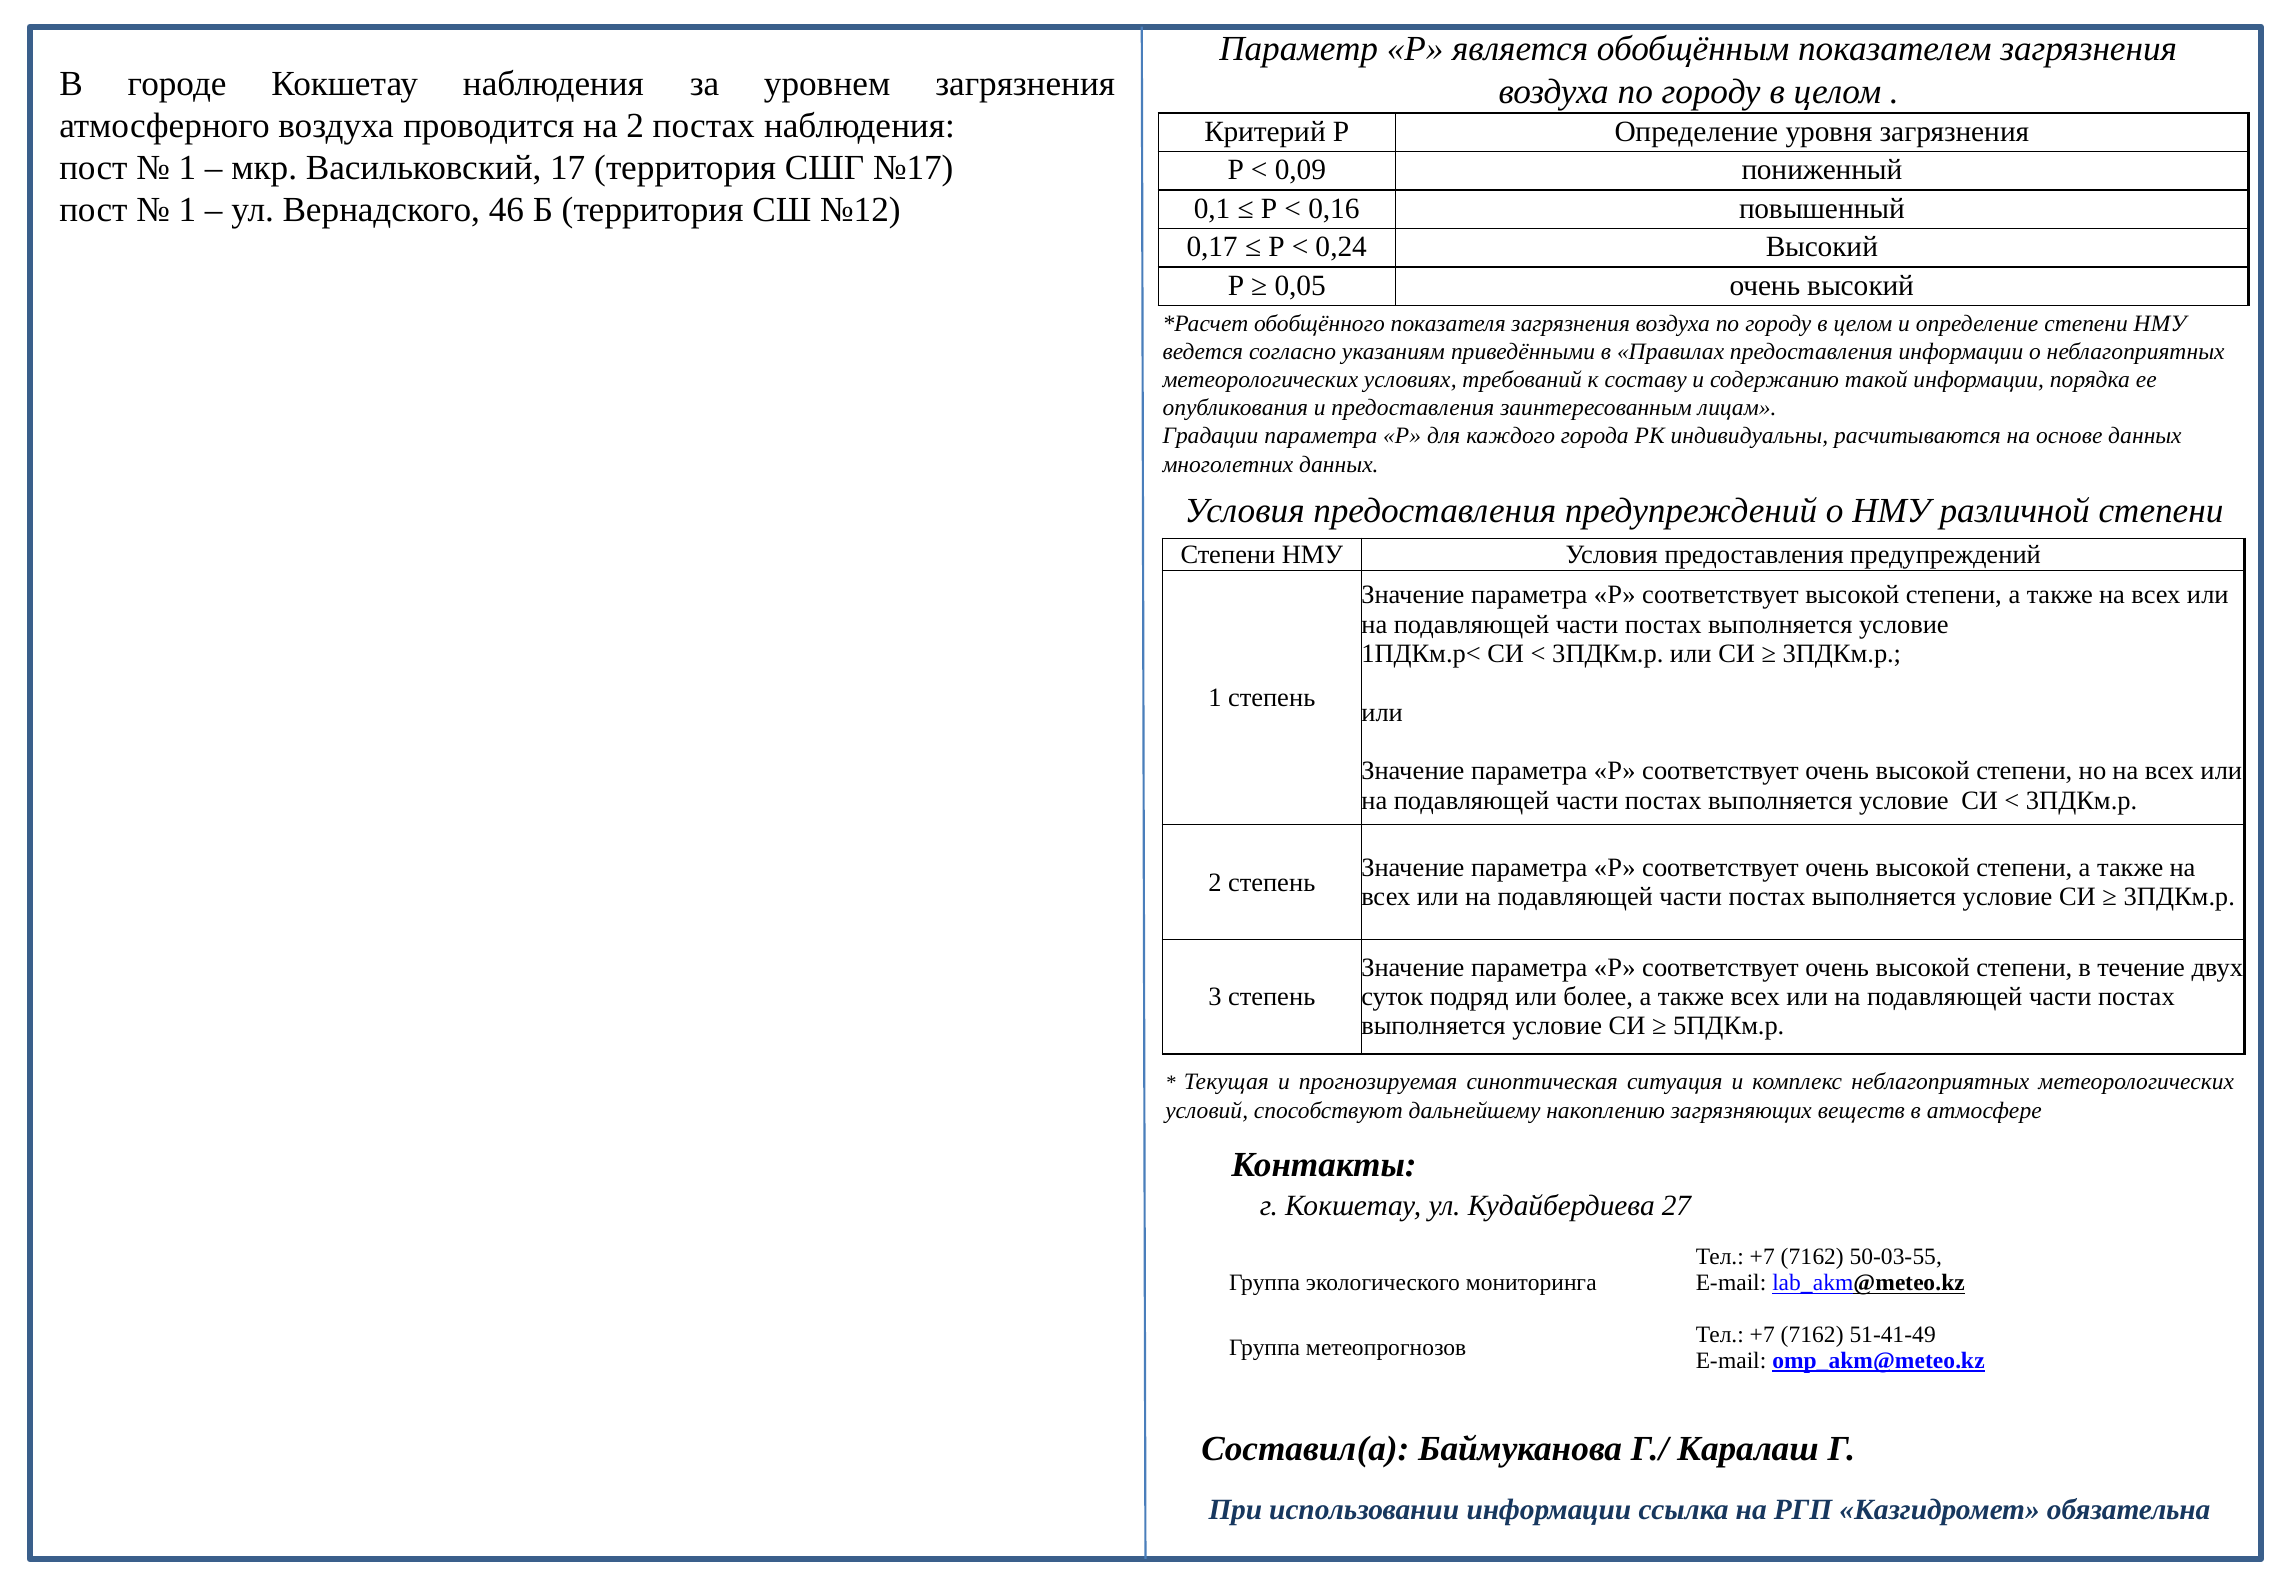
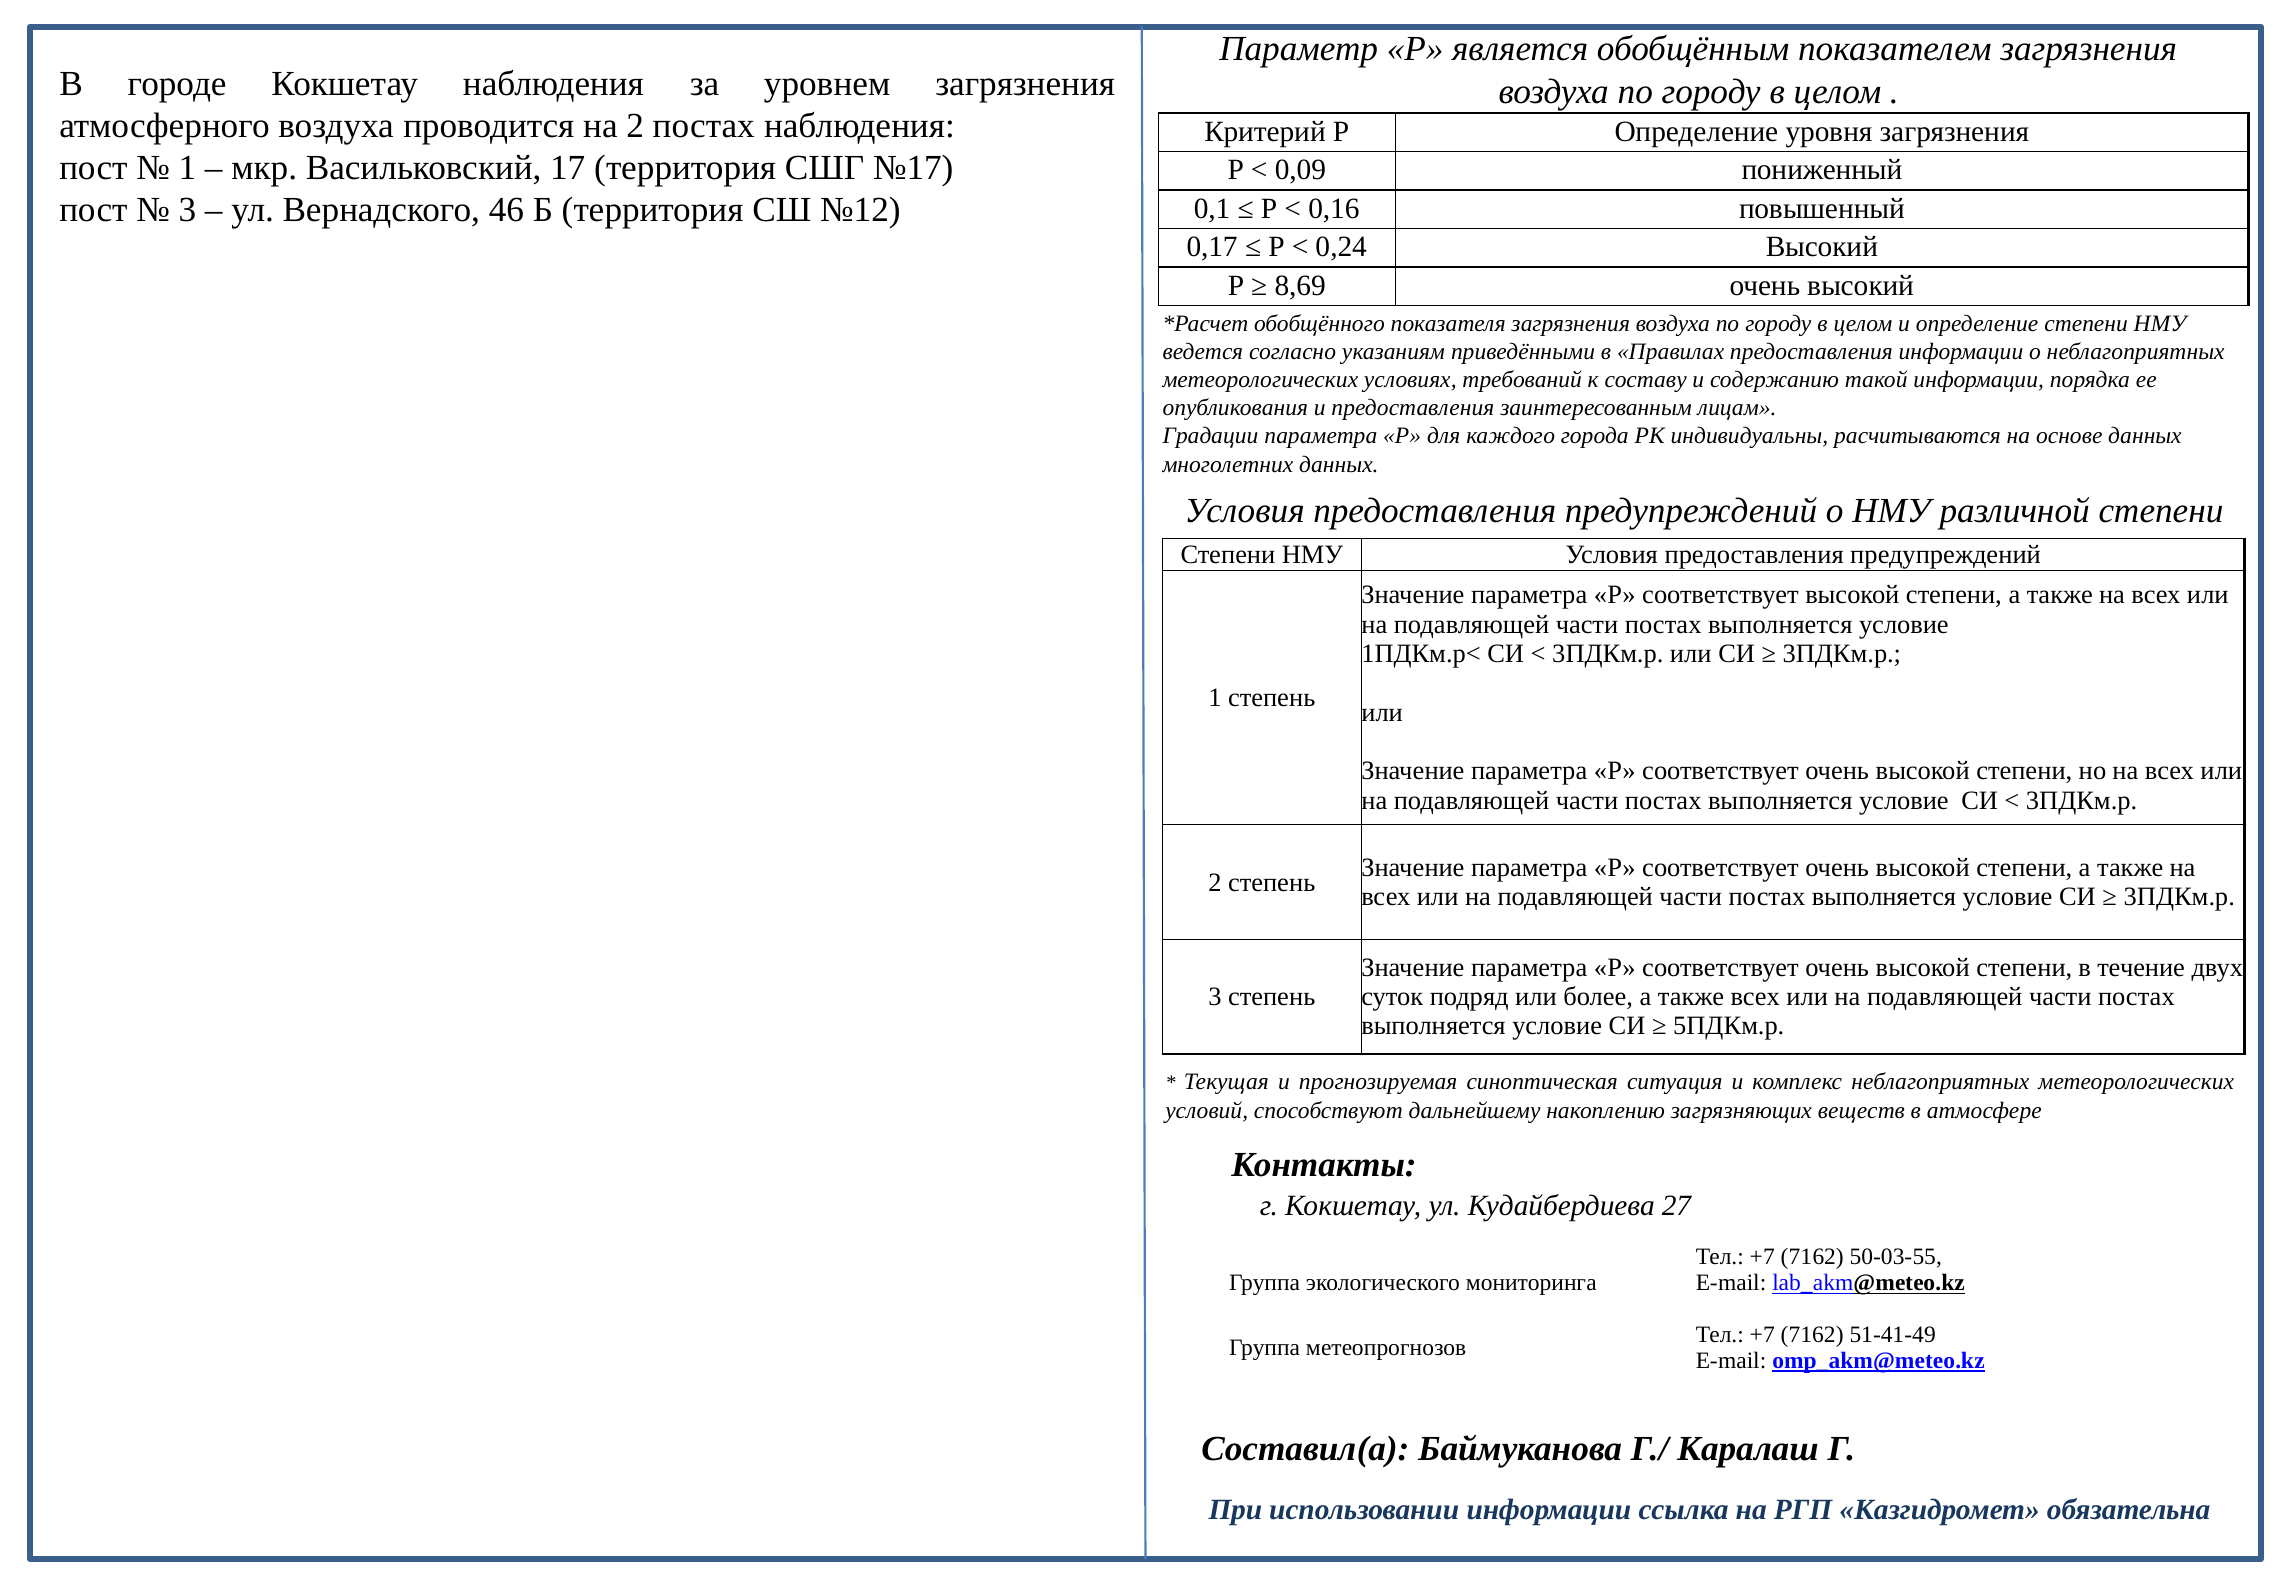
1: 1 -> 3 (187, 210)
0,05: 0,05 -> 8,69 (1300, 286)
